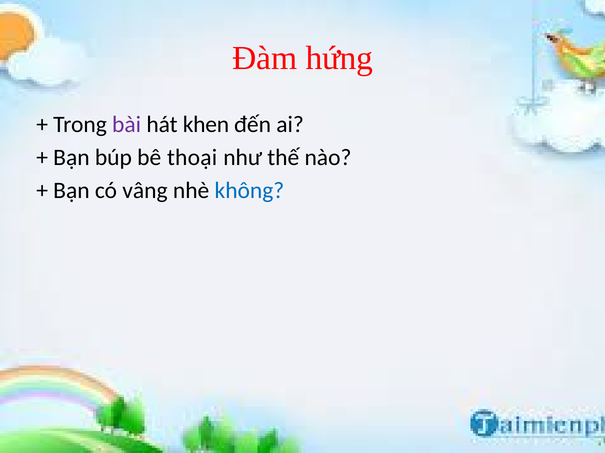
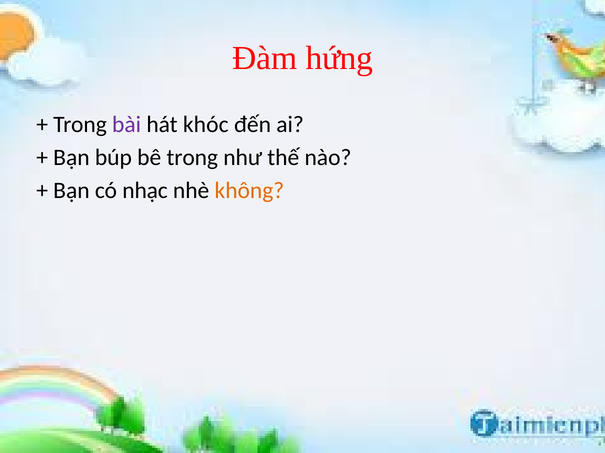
khen: khen -> khóc (206, 125)
bê thoại: thoại -> trong (192, 158)
vâng: vâng -> nhạc (145, 191)
không colour: blue -> orange (249, 191)
